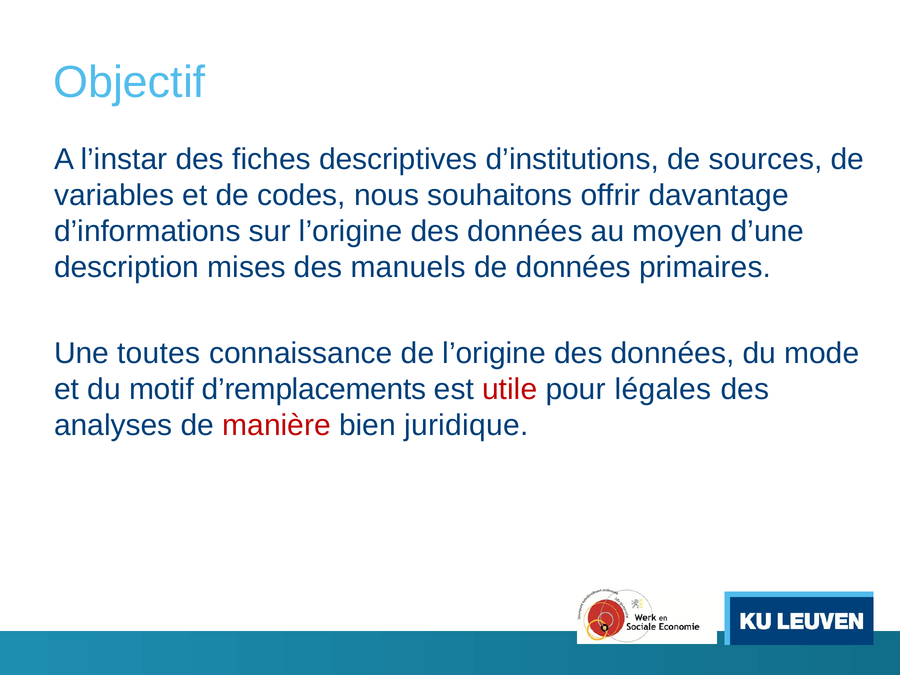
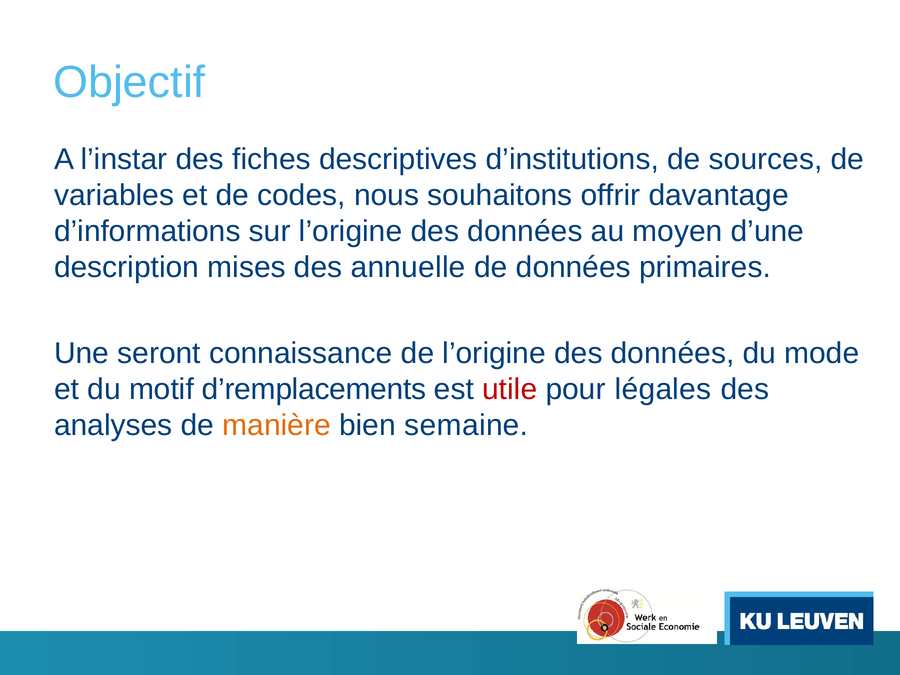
manuels: manuels -> annuelle (408, 267)
toutes: toutes -> seront (159, 354)
manière colour: red -> orange (277, 426)
juridique: juridique -> semaine (466, 426)
